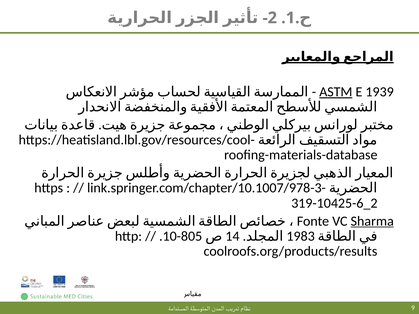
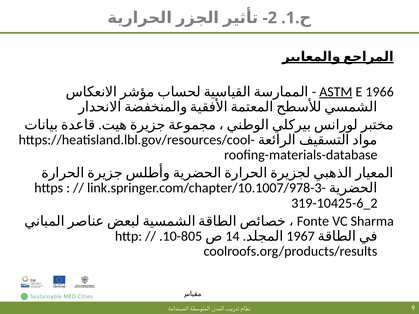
1939: 1939 -> 1966 (380, 92)
Sharma underline: present -> none (372, 221)
1983: 1983 -> 1967 (301, 236)
